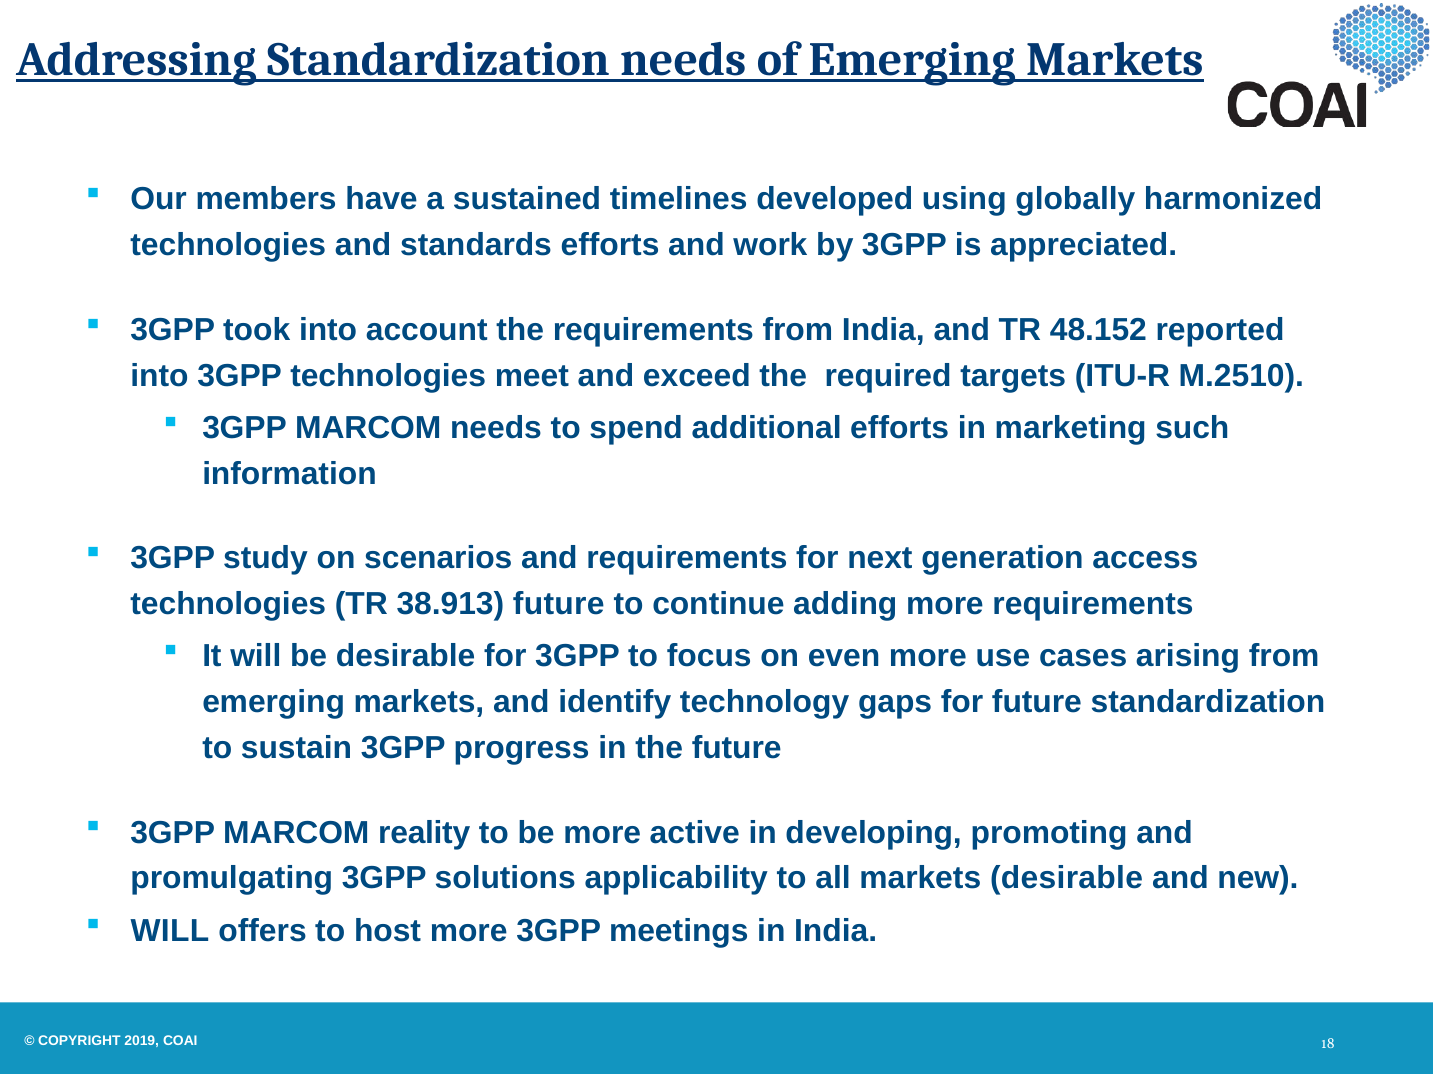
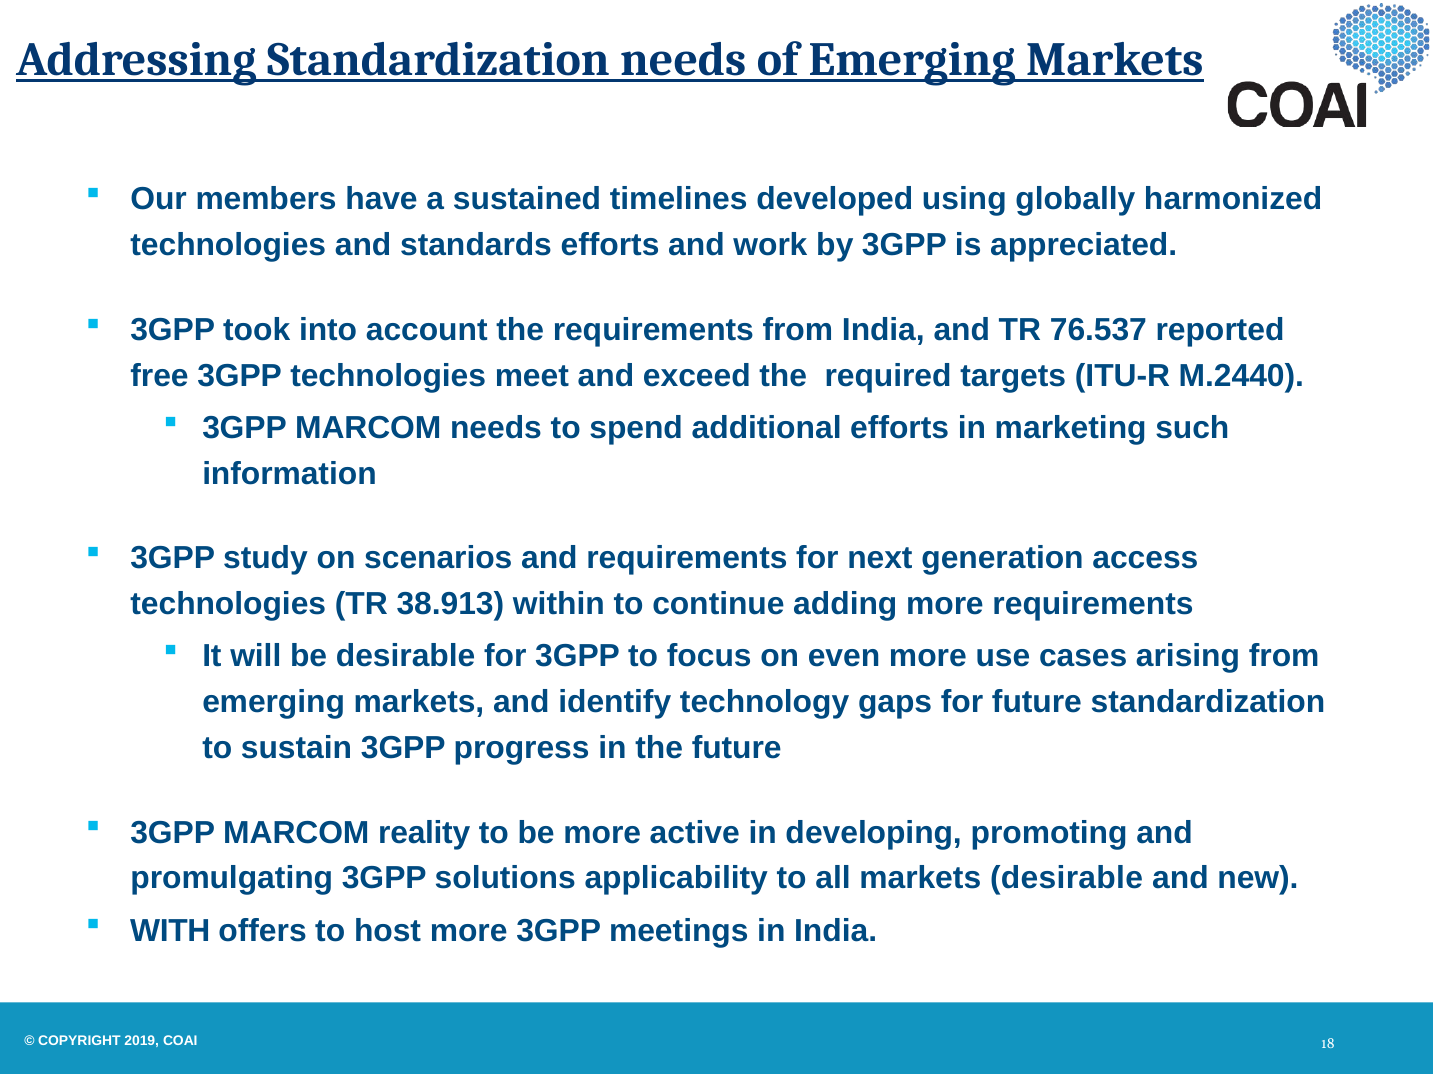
48.152: 48.152 -> 76.537 (1098, 330)
into: into -> free (160, 376)
M.2510: M.2510 -> M.2440 (1241, 376)
38.913 future: future -> within (559, 605)
WILL: WILL -> WITH (170, 931)
